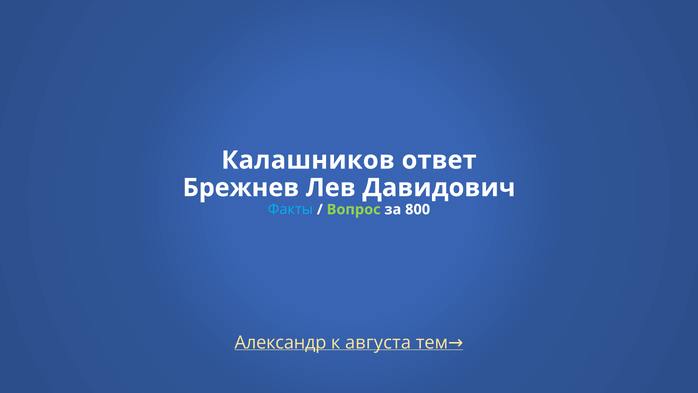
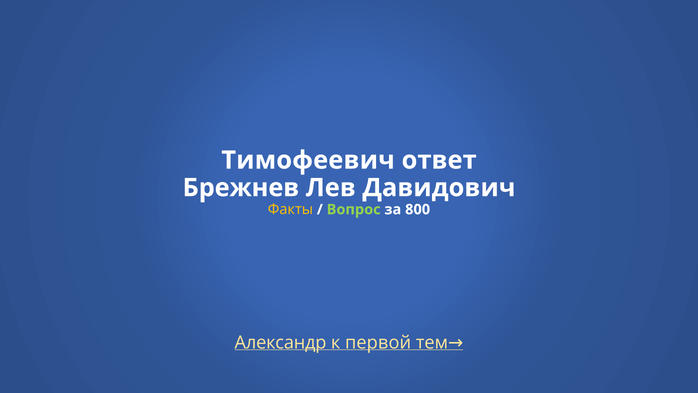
Калашников: Калашников -> Тимофеевич (308, 160)
Факты colour: light blue -> yellow (290, 209)
августа: августа -> первой (378, 342)
